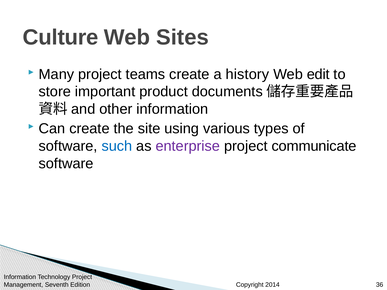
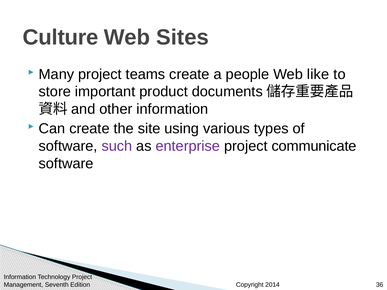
history: history -> people (247, 74)
edit: edit -> like (318, 74)
such colour: blue -> purple (117, 146)
